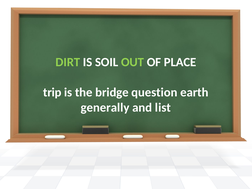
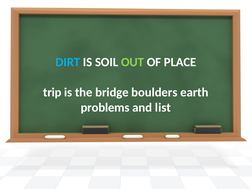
DIRT colour: light green -> light blue (68, 62)
question: question -> boulders (154, 92)
generally: generally -> problems (105, 108)
